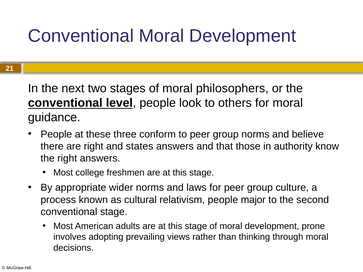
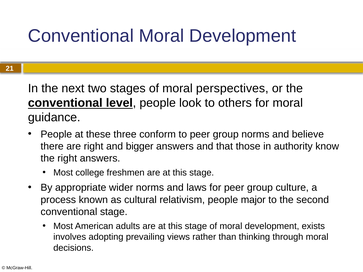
philosophers: philosophers -> perspectives (232, 89)
states: states -> bigger (140, 146)
prone: prone -> exists (313, 226)
